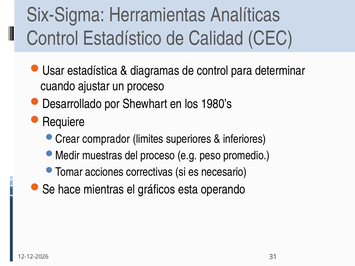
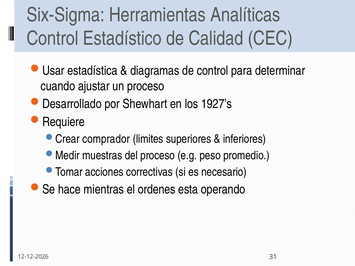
1980’s: 1980’s -> 1927’s (217, 104)
gráficos: gráficos -> ordenes (157, 190)
